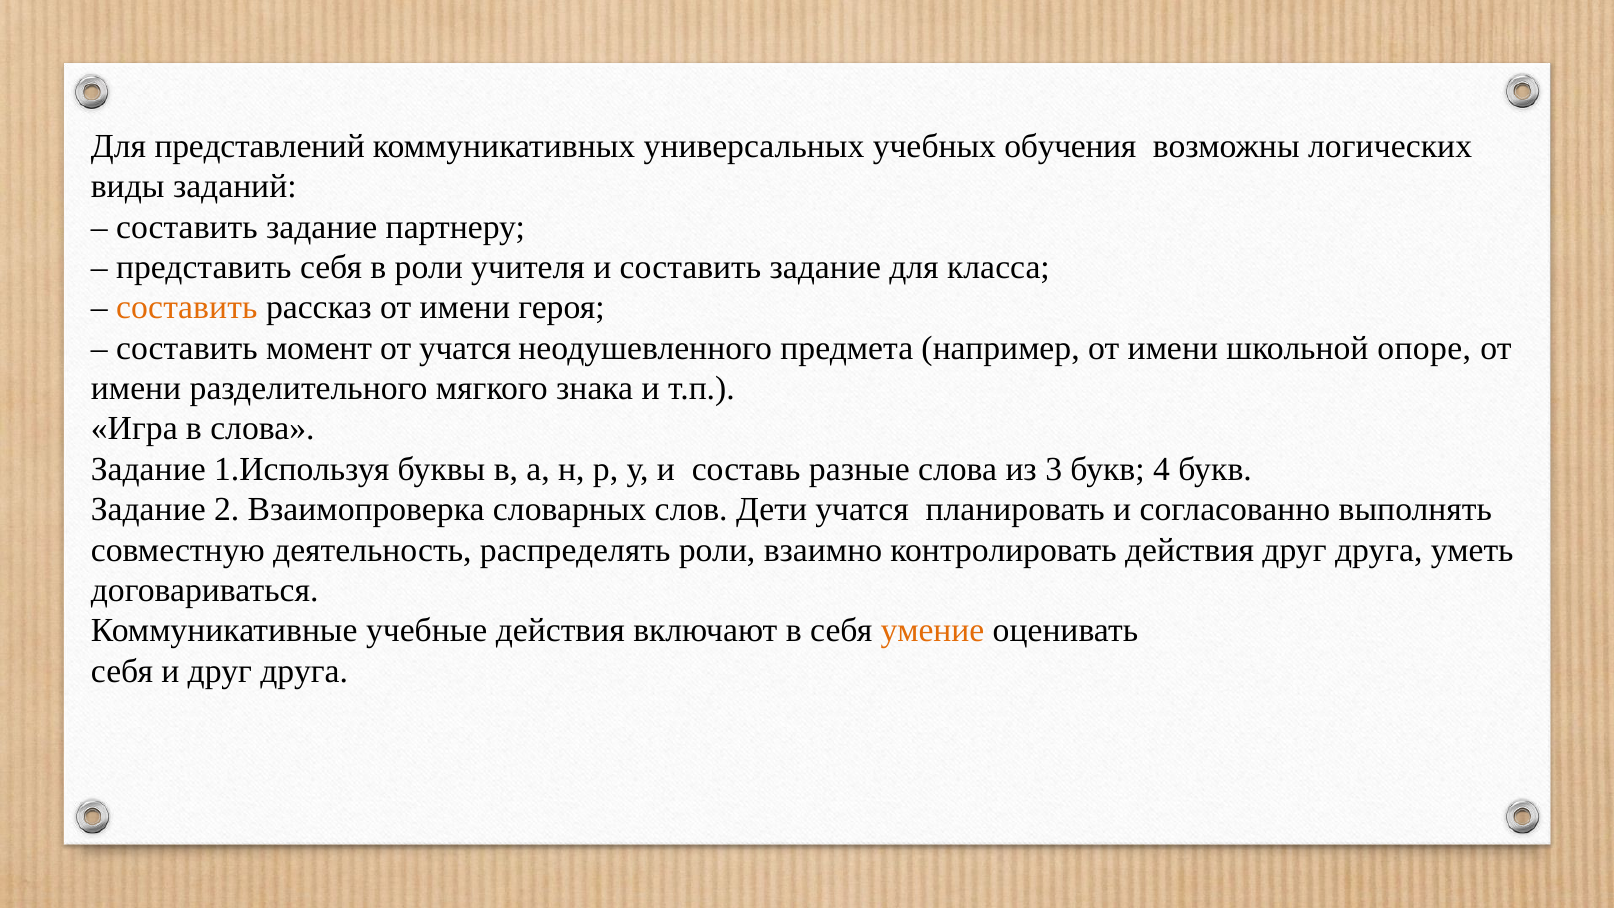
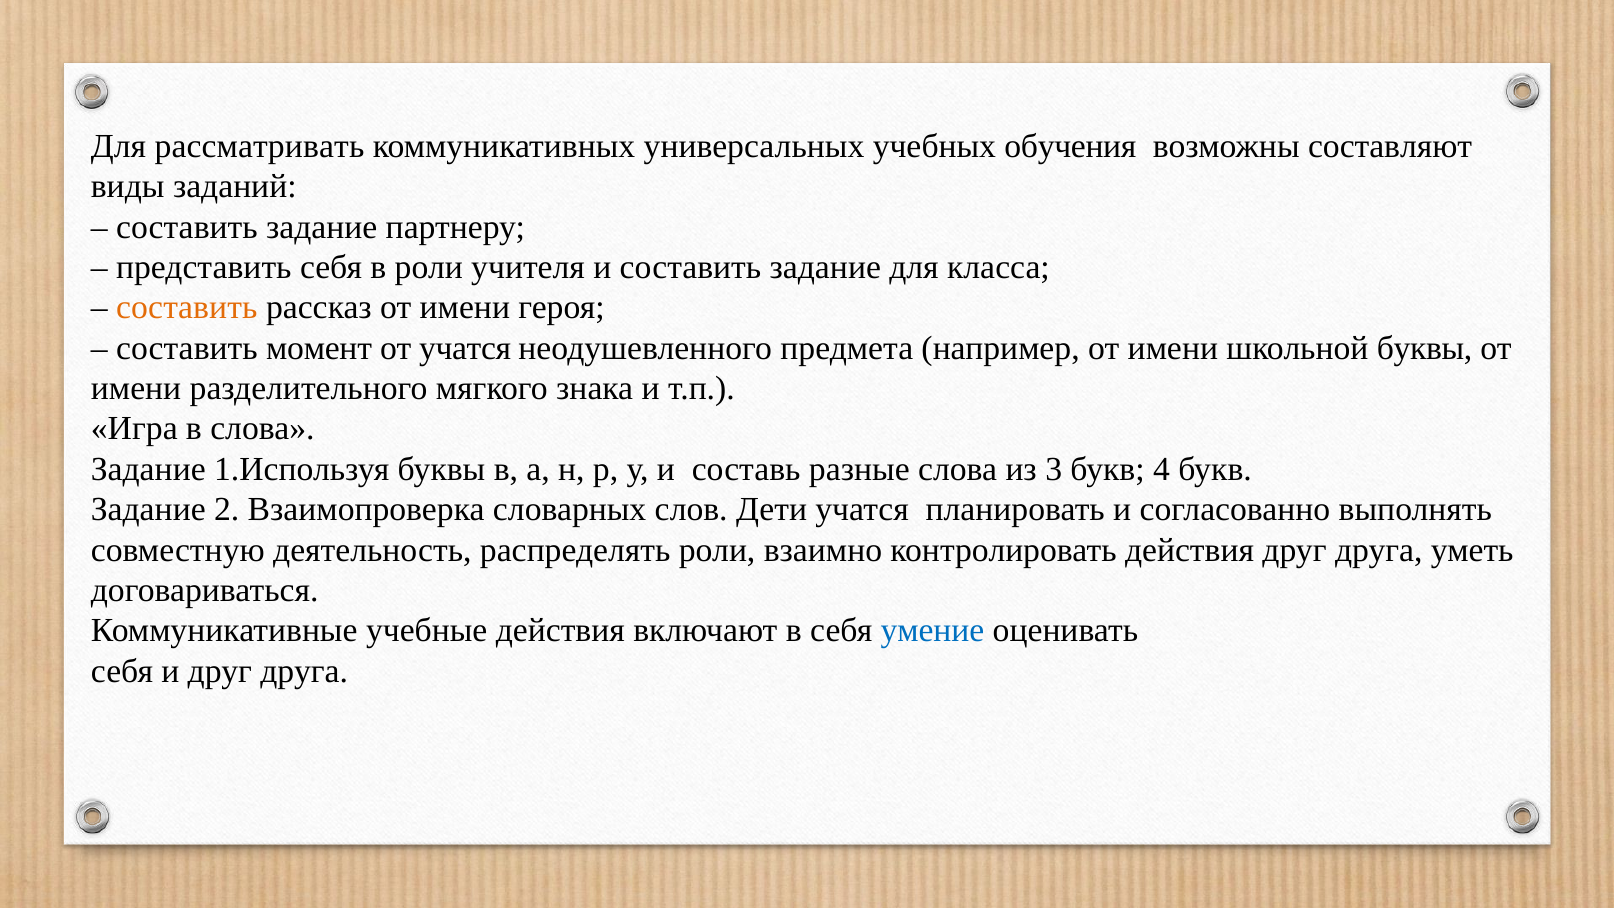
представлений: представлений -> рассматривать (259, 146)
логических: логических -> составляют (1390, 146)
школьной опоре: опоре -> буквы (1425, 348)
умение colour: orange -> blue (932, 631)
